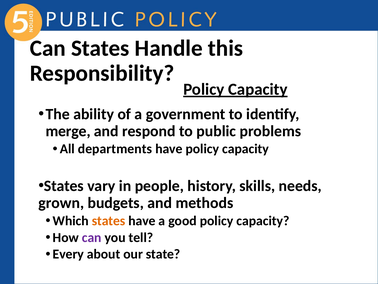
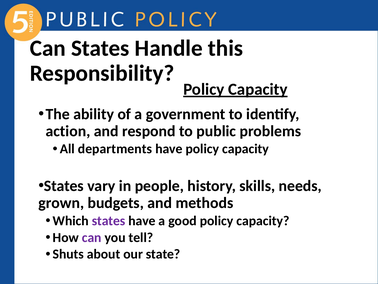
merge: merge -> action (68, 131)
states colour: orange -> purple (109, 220)
Every: Every -> Shuts (68, 254)
